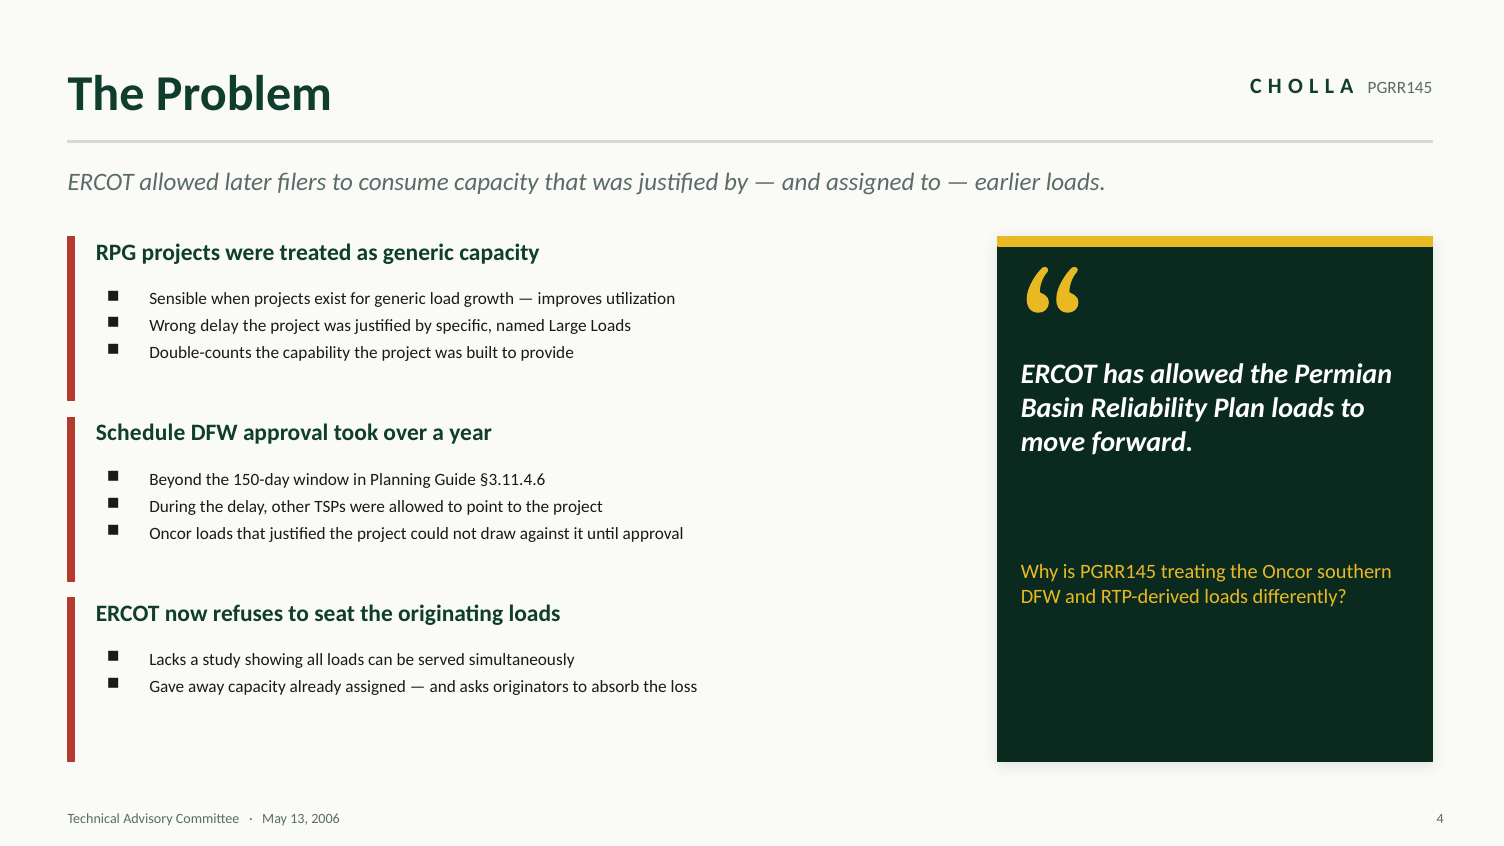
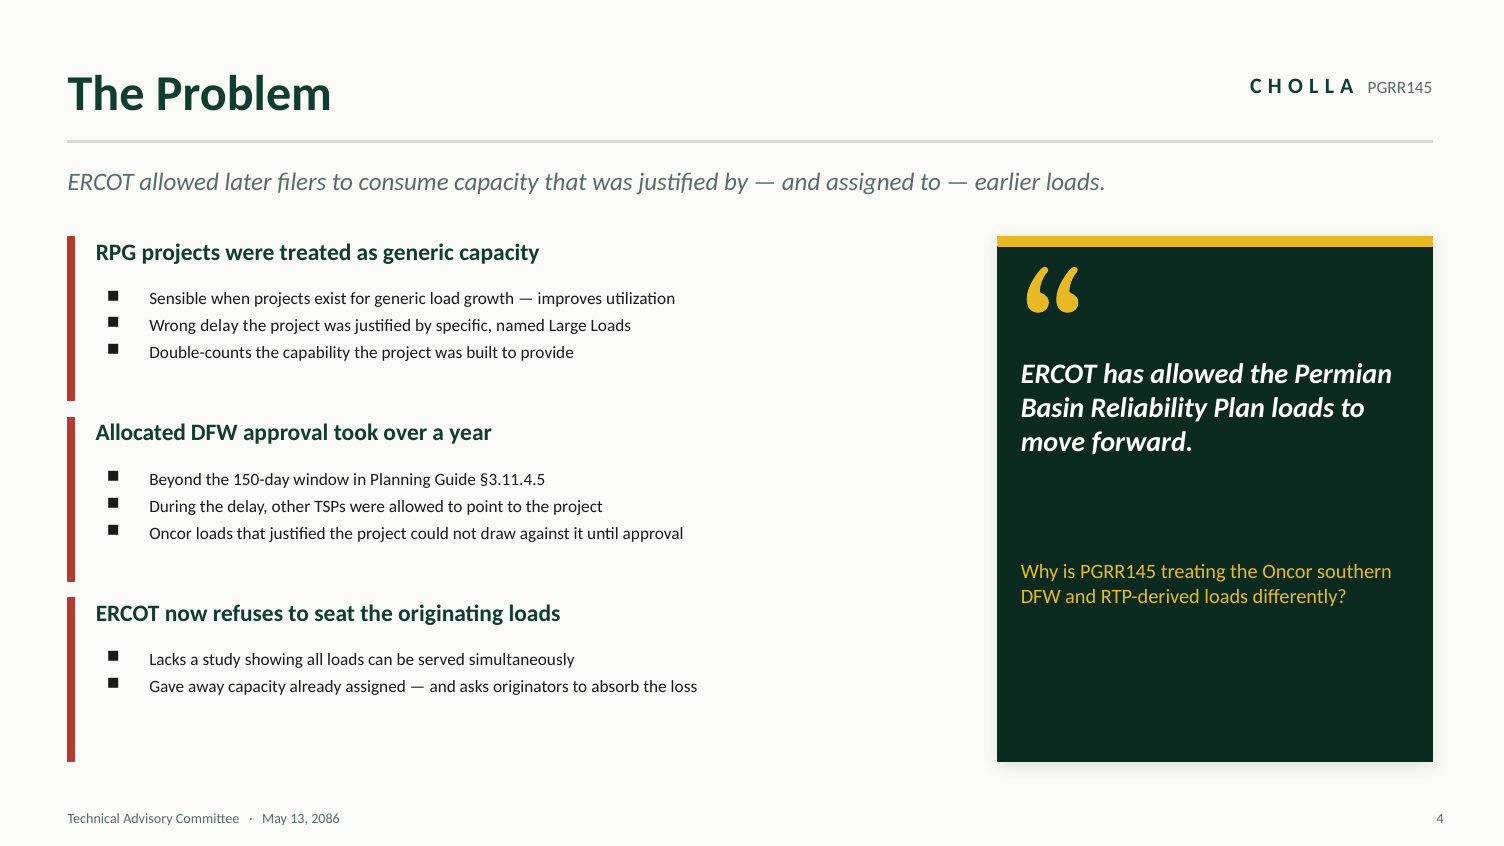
Schedule: Schedule -> Allocated (141, 433)
§3.11.4.6: §3.11.4.6 -> §3.11.4.5 (513, 480)
2006: 2006 -> 2086 (326, 819)
